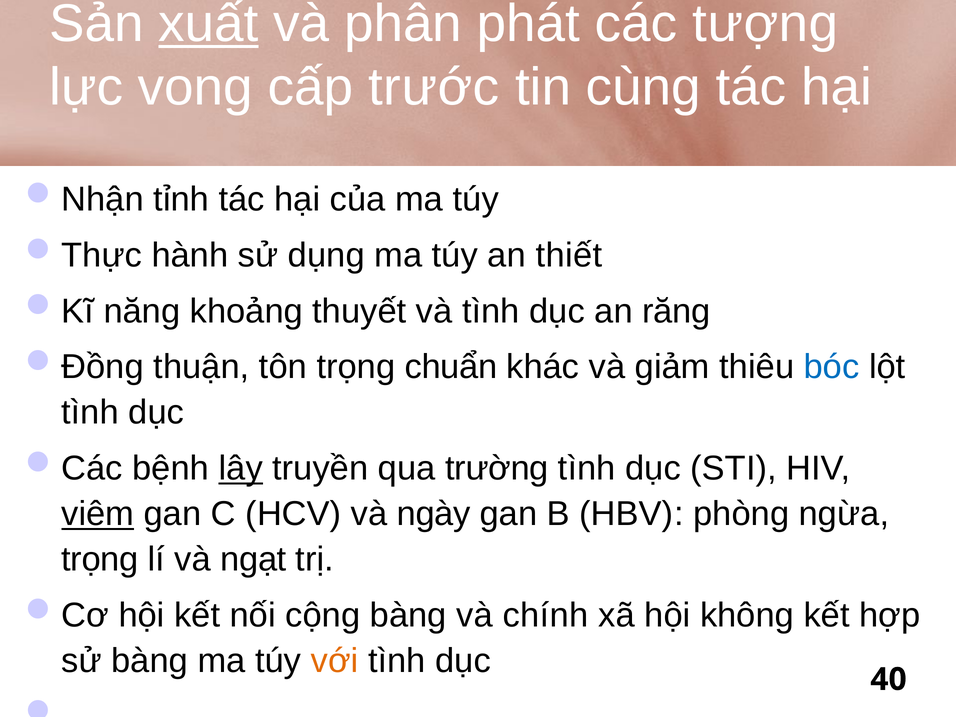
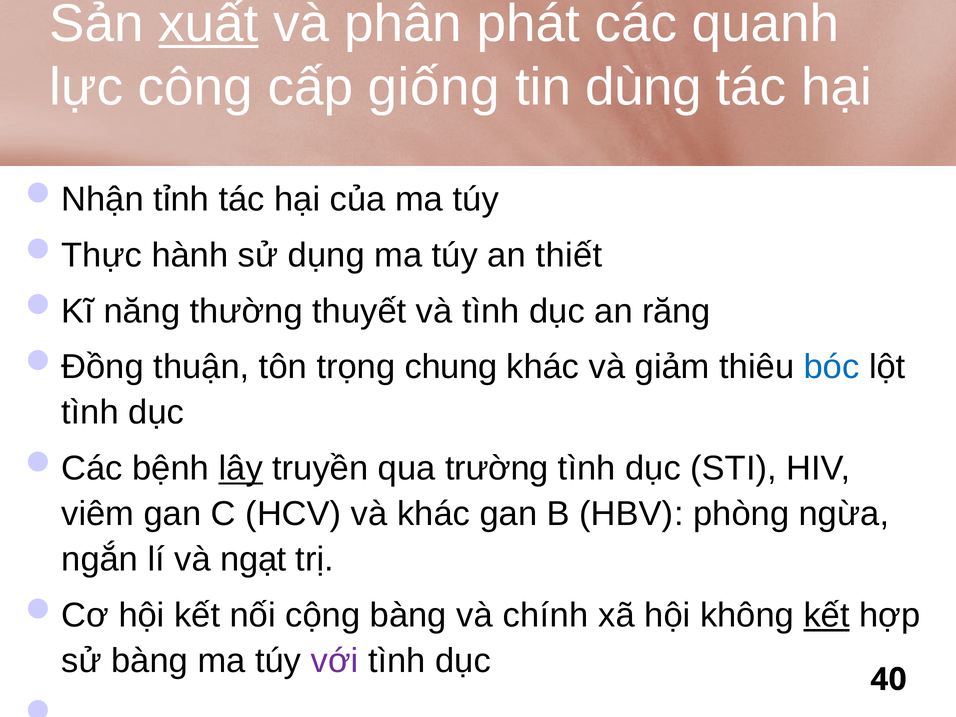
tượng: tượng -> quanh (766, 24)
vong: vong -> công (195, 87)
trước: trước -> giống (434, 87)
cùng: cùng -> dùng (644, 87)
khoảng: khoảng -> thường (246, 311)
chuẩn: chuẩn -> chung (451, 367)
viêm underline: present -> none (98, 514)
và ngày: ngày -> khác (434, 514)
trọng: trọng -> ngắn (100, 560)
kết underline: none -> present (827, 615)
với colour: orange -> purple (335, 661)
